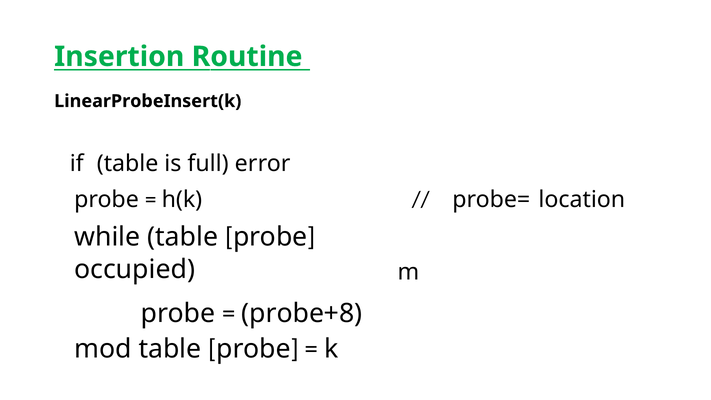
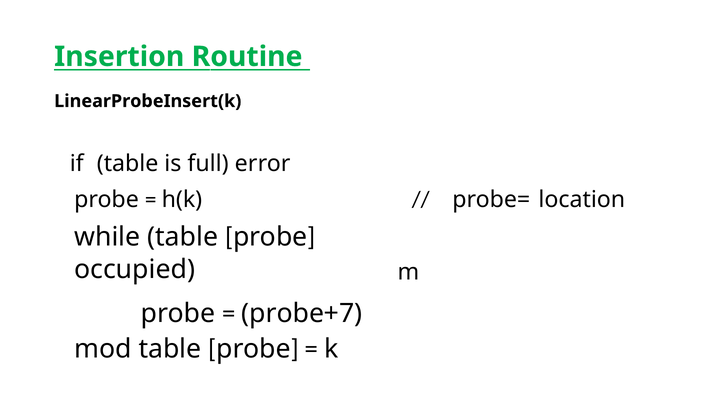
probe+8: probe+8 -> probe+7 (302, 313)
